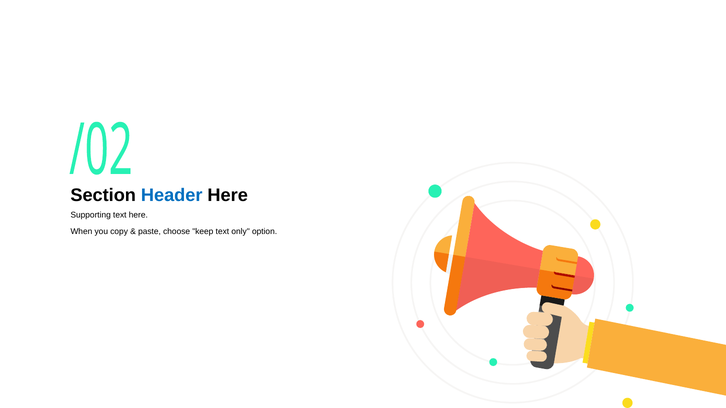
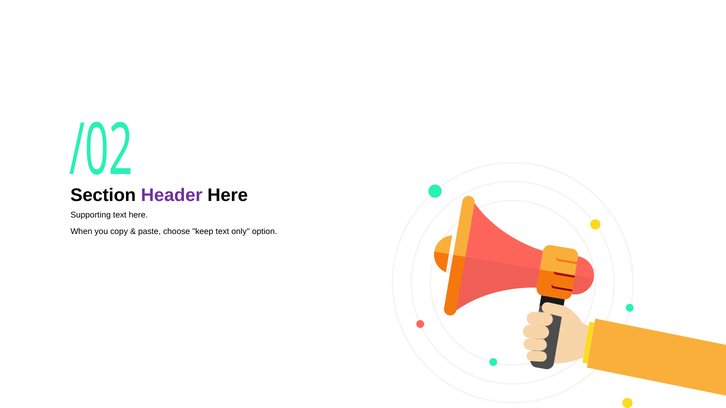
Header colour: blue -> purple (172, 195)
